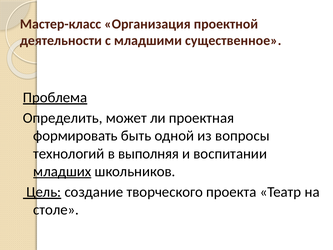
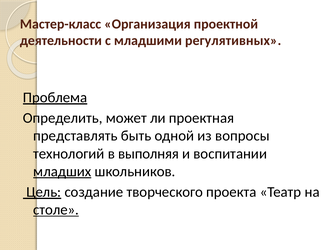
существенное: существенное -> регулятивных (233, 41)
формировать: формировать -> представлять (75, 136)
столе underline: none -> present (56, 210)
